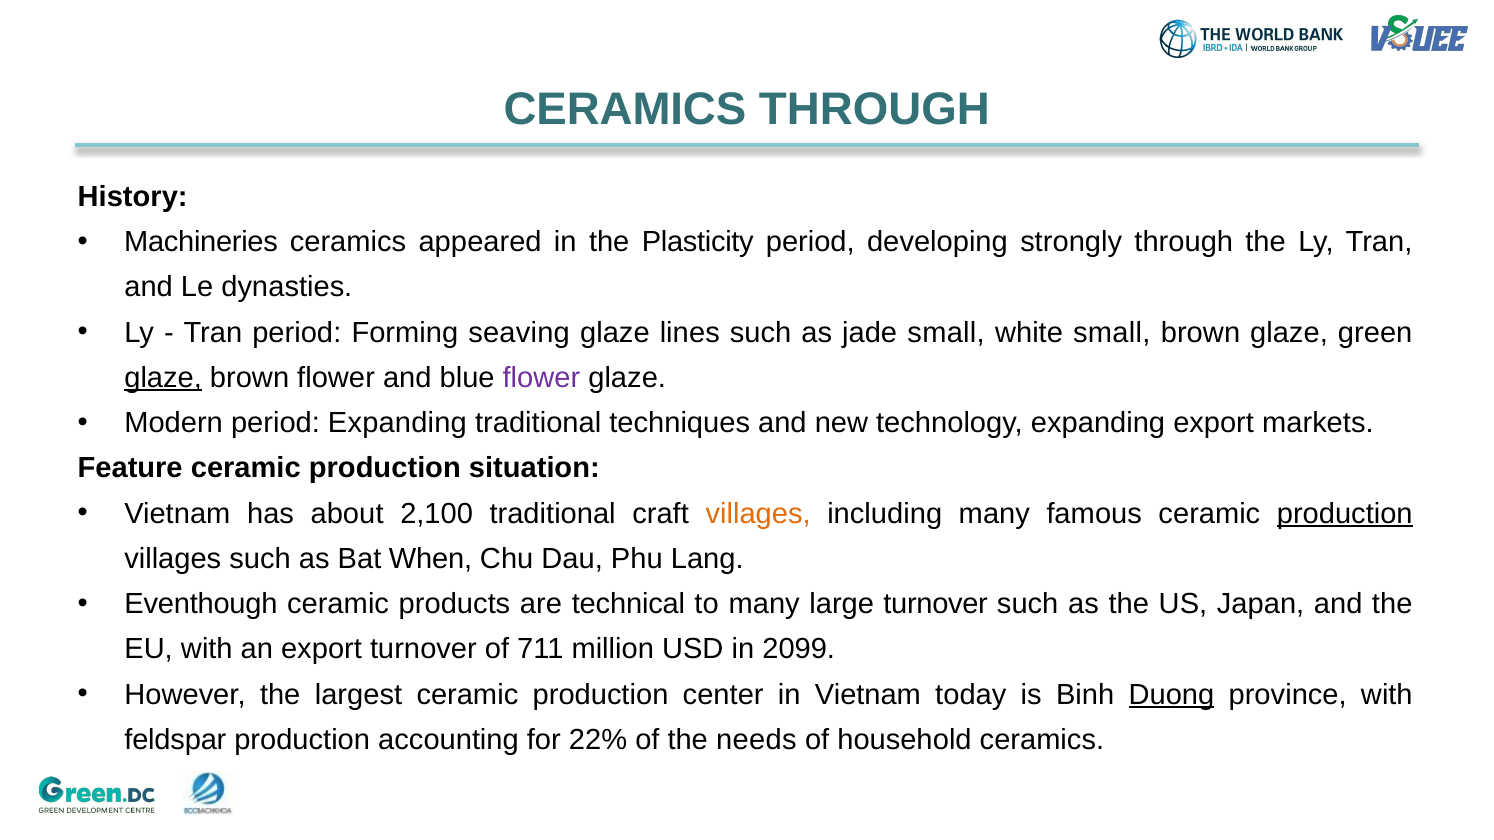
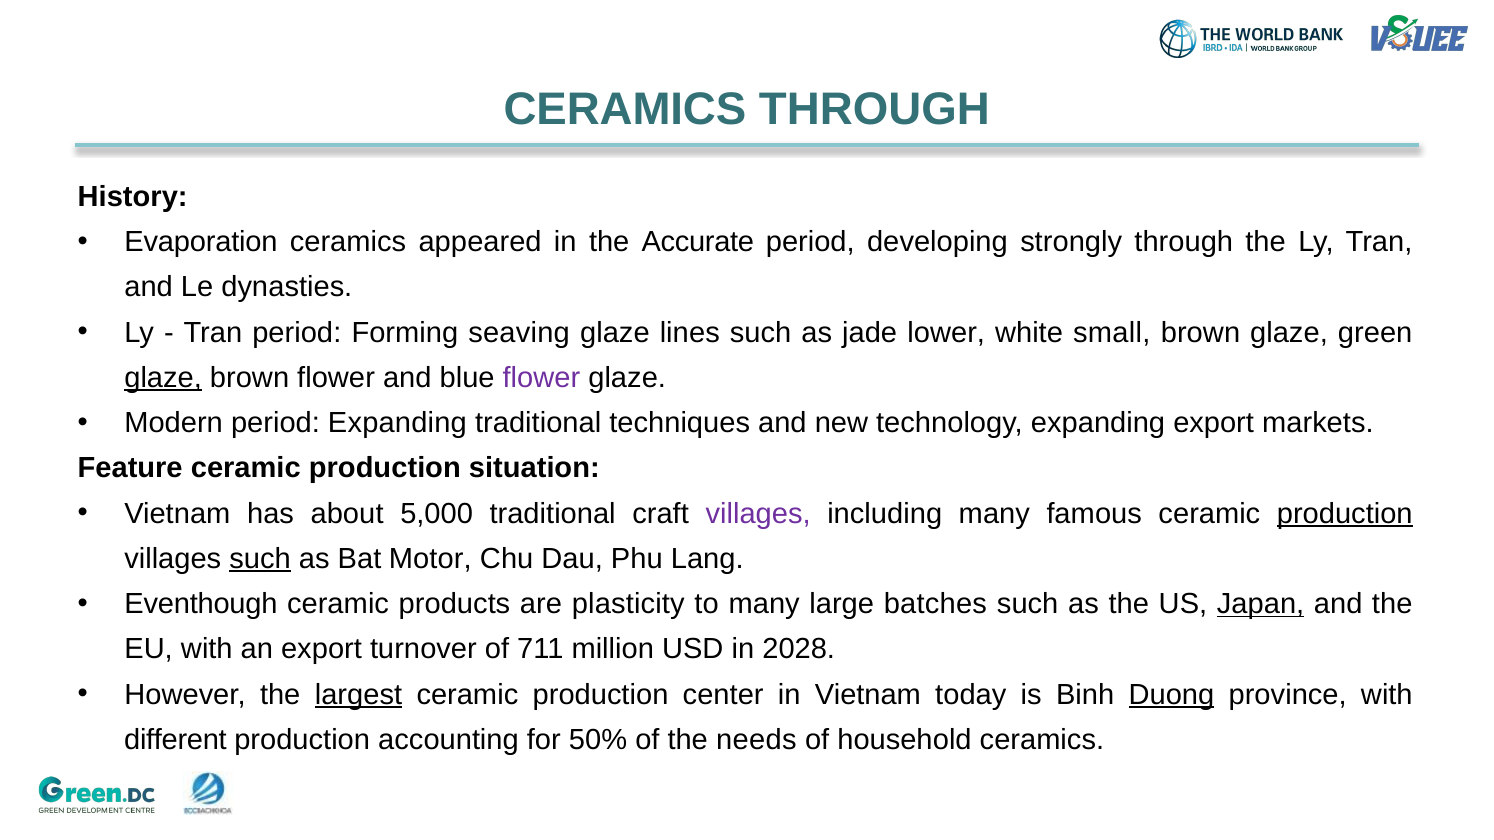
Machineries: Machineries -> Evaporation (201, 242)
Plasticity: Plasticity -> Accurate (698, 242)
jade small: small -> lower (946, 333)
2,100: 2,100 -> 5,000 (437, 514)
villages colour: orange -> purple (758, 514)
such underline: none -> present (260, 559)
When: When -> Motor (430, 559)
technical: technical -> plasticity (628, 604)
large turnover: turnover -> batches (935, 604)
Japan underline: none -> present (1261, 604)
2099: 2099 -> 2028 (799, 650)
largest underline: none -> present (358, 695)
feldspar: feldspar -> different (175, 740)
22%: 22% -> 50% (598, 740)
